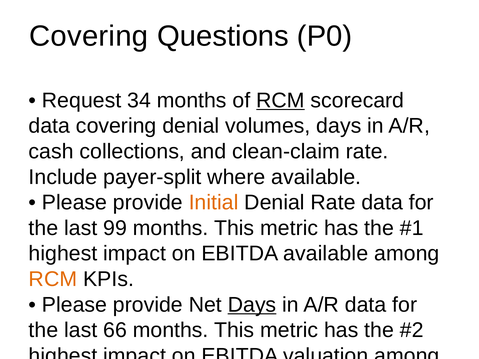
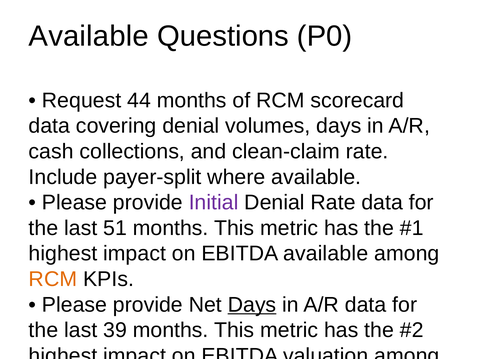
Covering: Covering -> Available (89, 36)
34: 34 -> 44 (139, 100)
RCM underline: present -> none (280, 100)
Initial colour: orange -> purple (214, 203)
99: 99 -> 51 (115, 228)
66: 66 -> 39 (115, 330)
